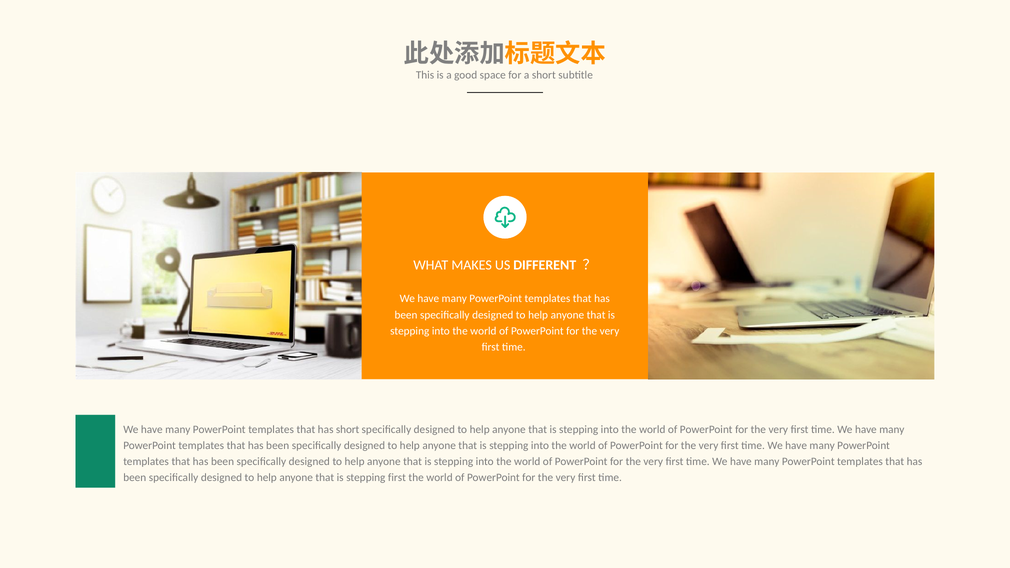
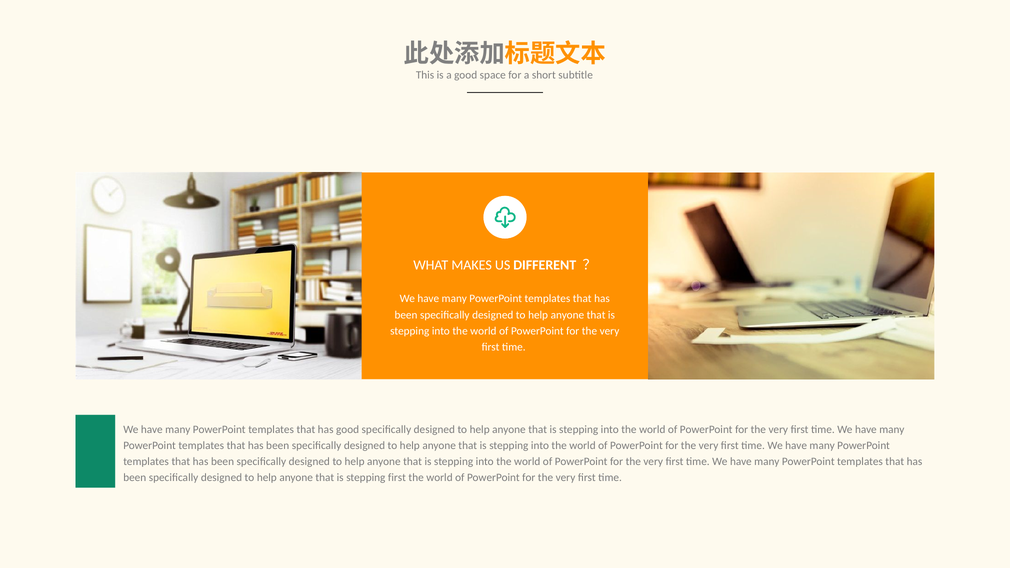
has short: short -> good (348, 429)
